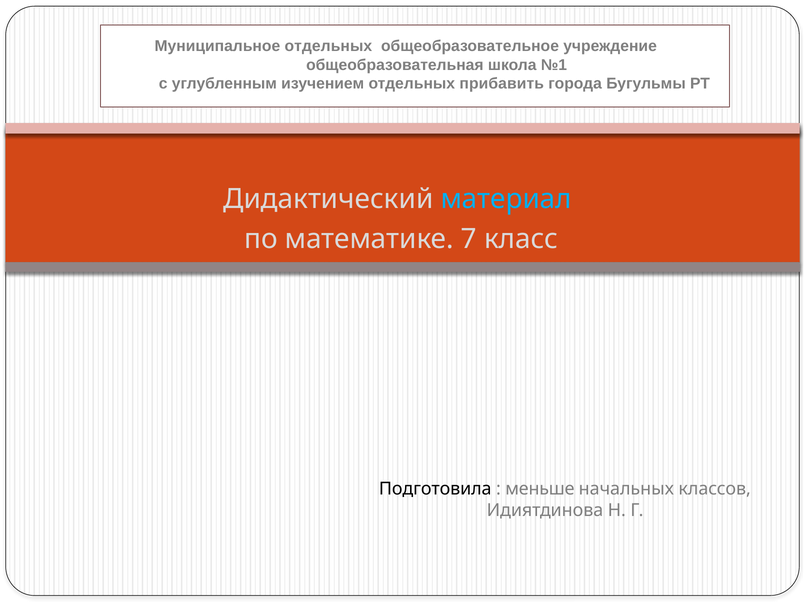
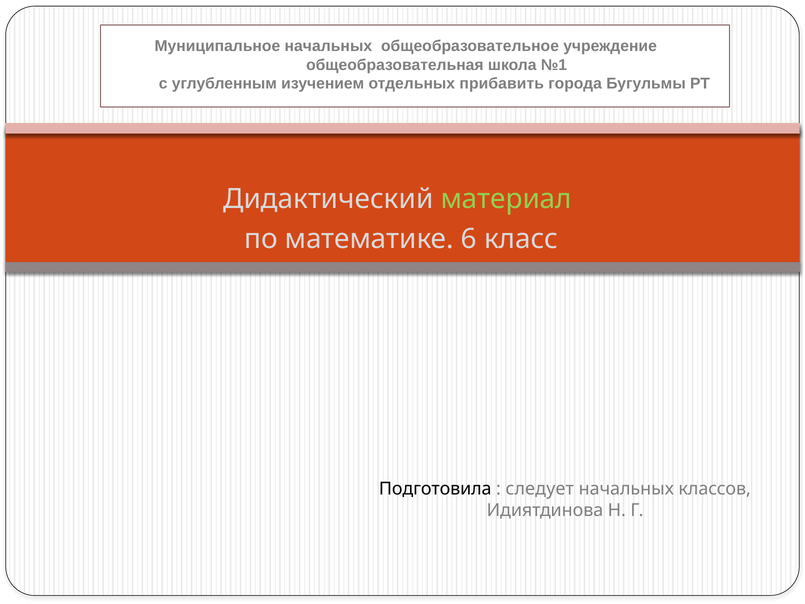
Муниципальное отдельных: отдельных -> начальных (328, 46)
материал colour: light blue -> light green (506, 199)
7: 7 -> 6 (469, 239)
меньше: меньше -> следует (540, 489)
